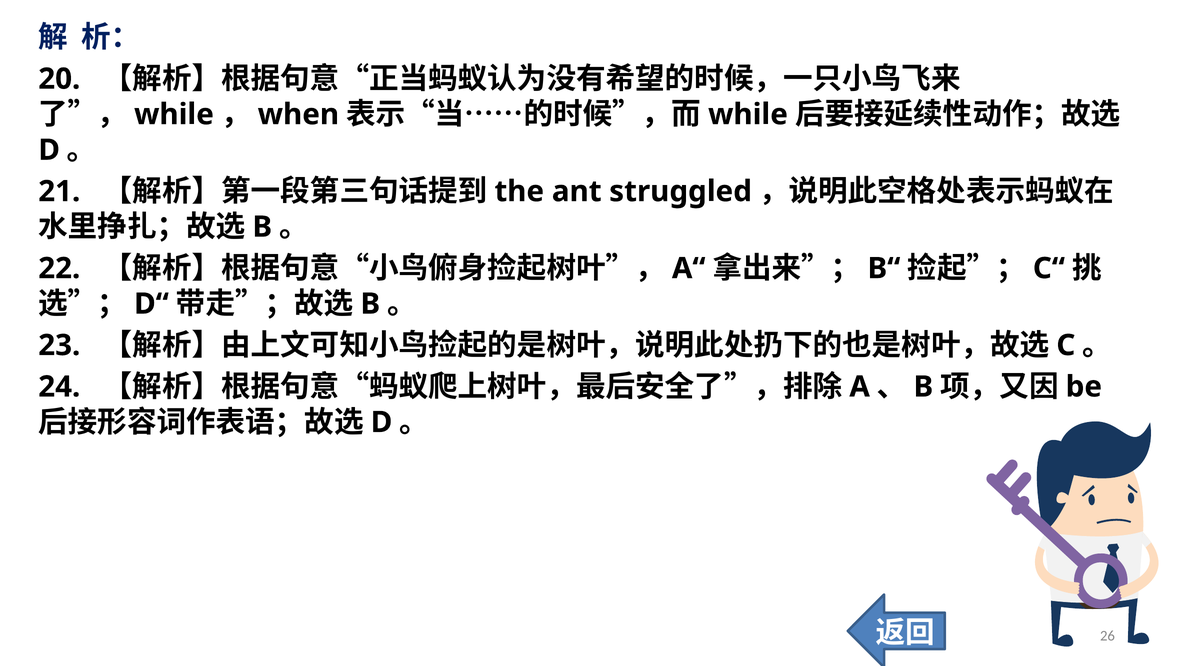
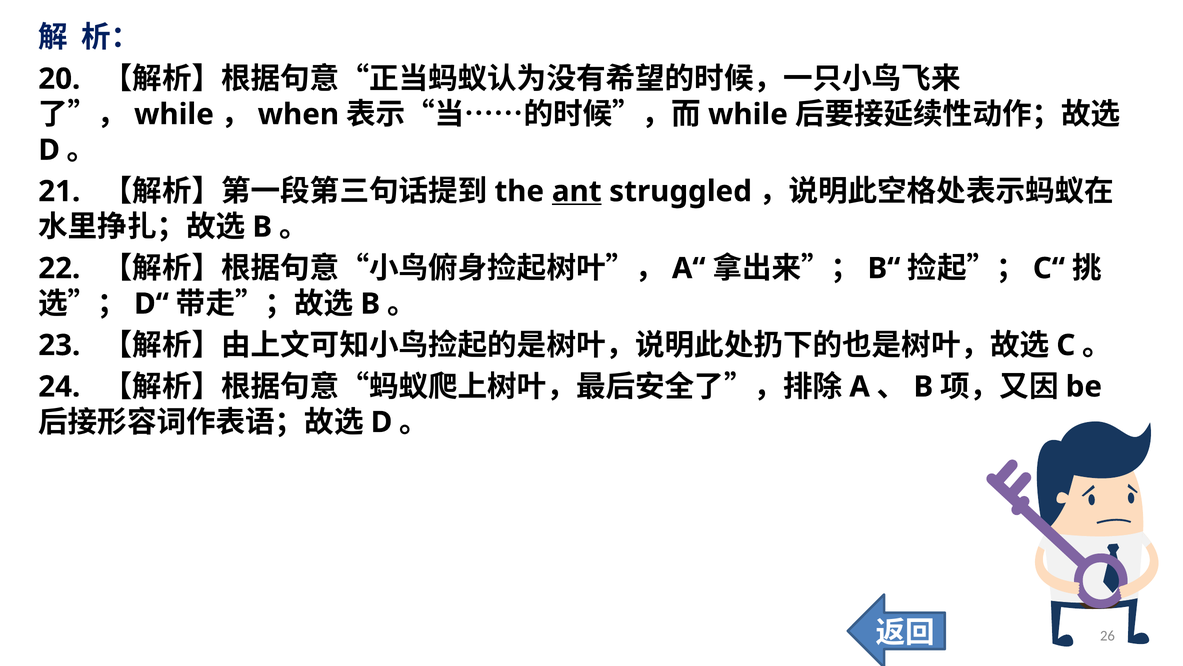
ant underline: none -> present (577, 191)
